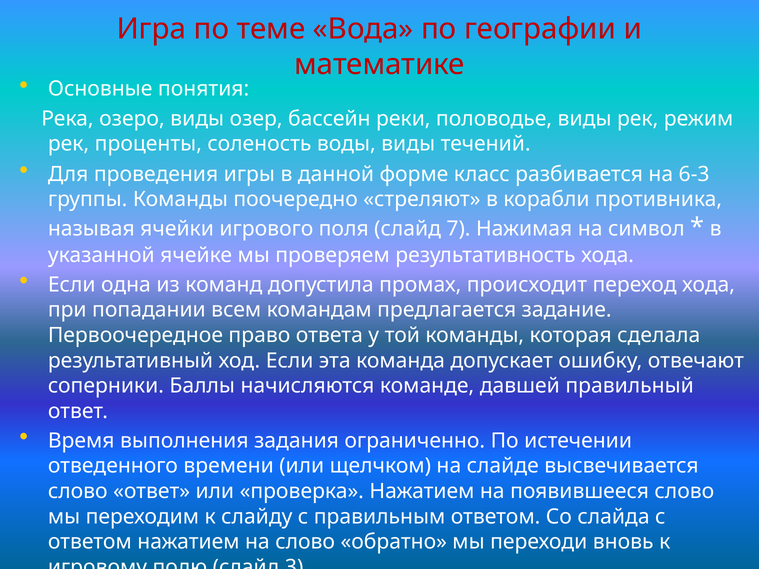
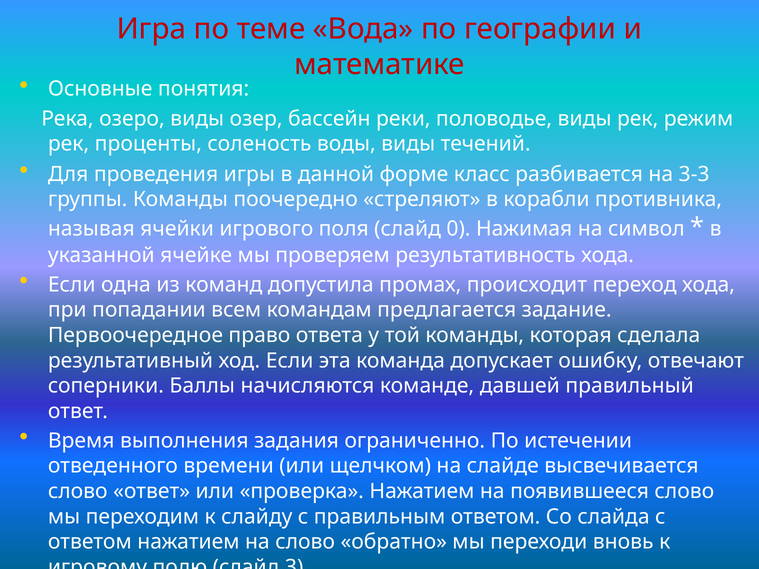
6-3: 6-3 -> 3-3 (694, 174)
7: 7 -> 0 (458, 229)
